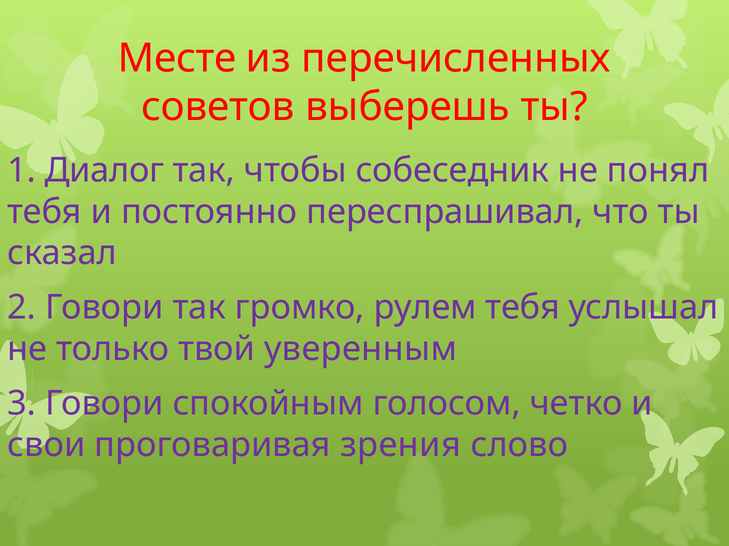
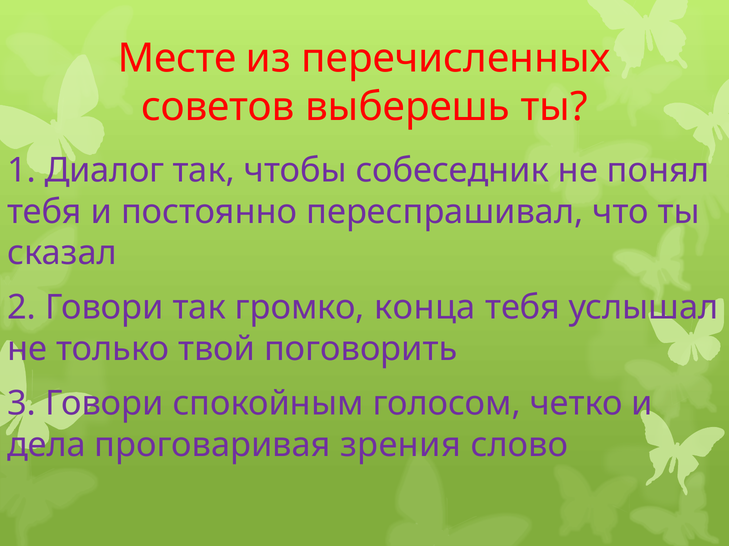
рулем: рулем -> конца (425, 308)
уверенным: уверенным -> поговорить (361, 349)
свои: свои -> дела (47, 445)
